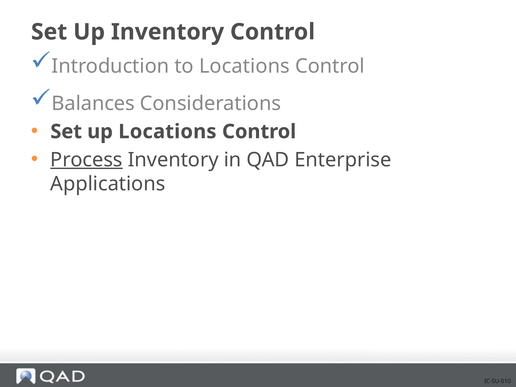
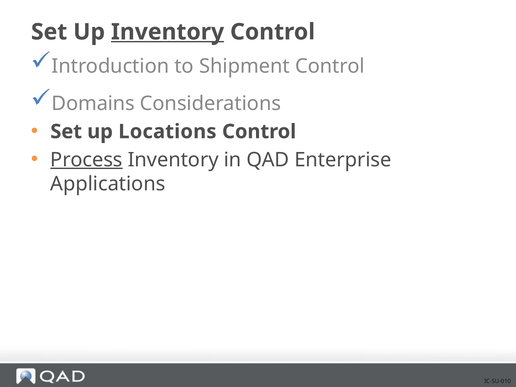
Inventory underline: none -> present (168, 32)
to Locations: Locations -> Shipment (244, 66)
Balances: Balances -> Domains (93, 103)
